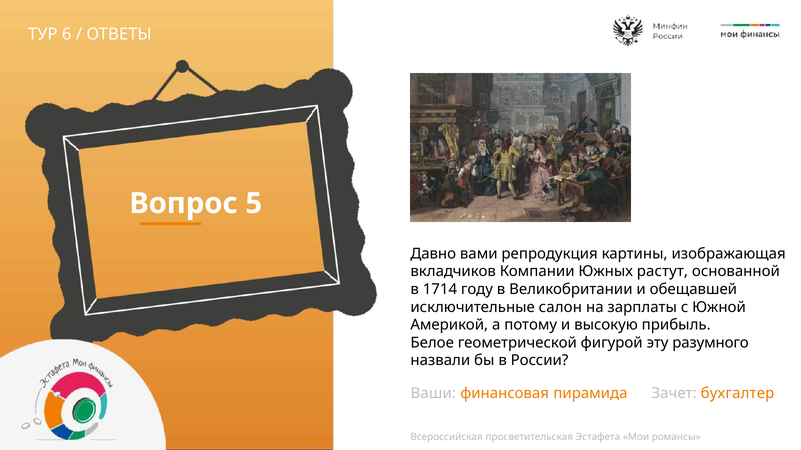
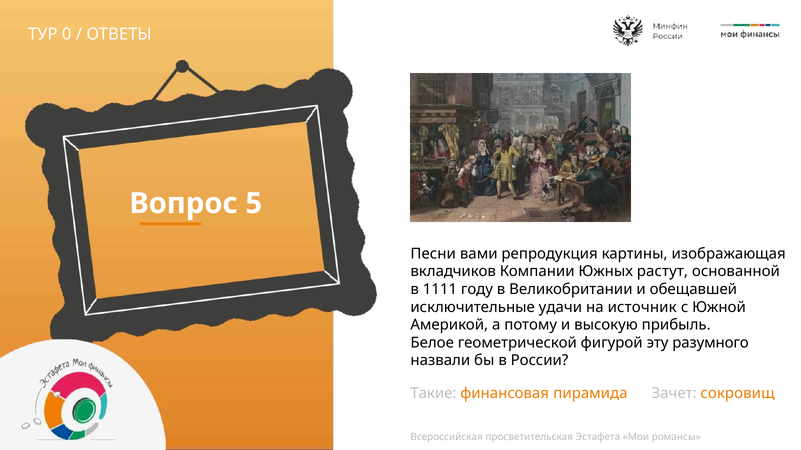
6: 6 -> 0 (67, 34)
Давно: Давно -> Песни (433, 254)
1714: 1714 -> 1111 (440, 290)
салон: салон -> удачи (560, 308)
зарплаты: зарплаты -> источник (642, 308)
Ваши: Ваши -> Такие (433, 394)
бухгалтер: бухгалтер -> сокровищ (738, 394)
